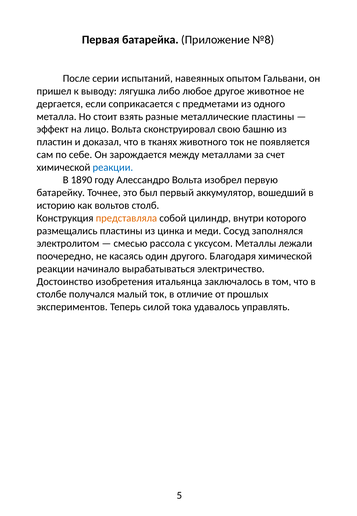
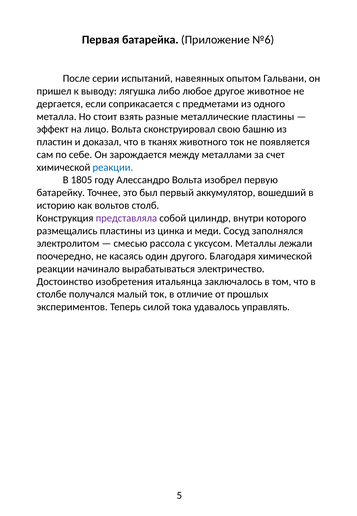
№8: №8 -> №6 (263, 40)
1890: 1890 -> 1805 (82, 180)
представляла colour: orange -> purple (126, 218)
